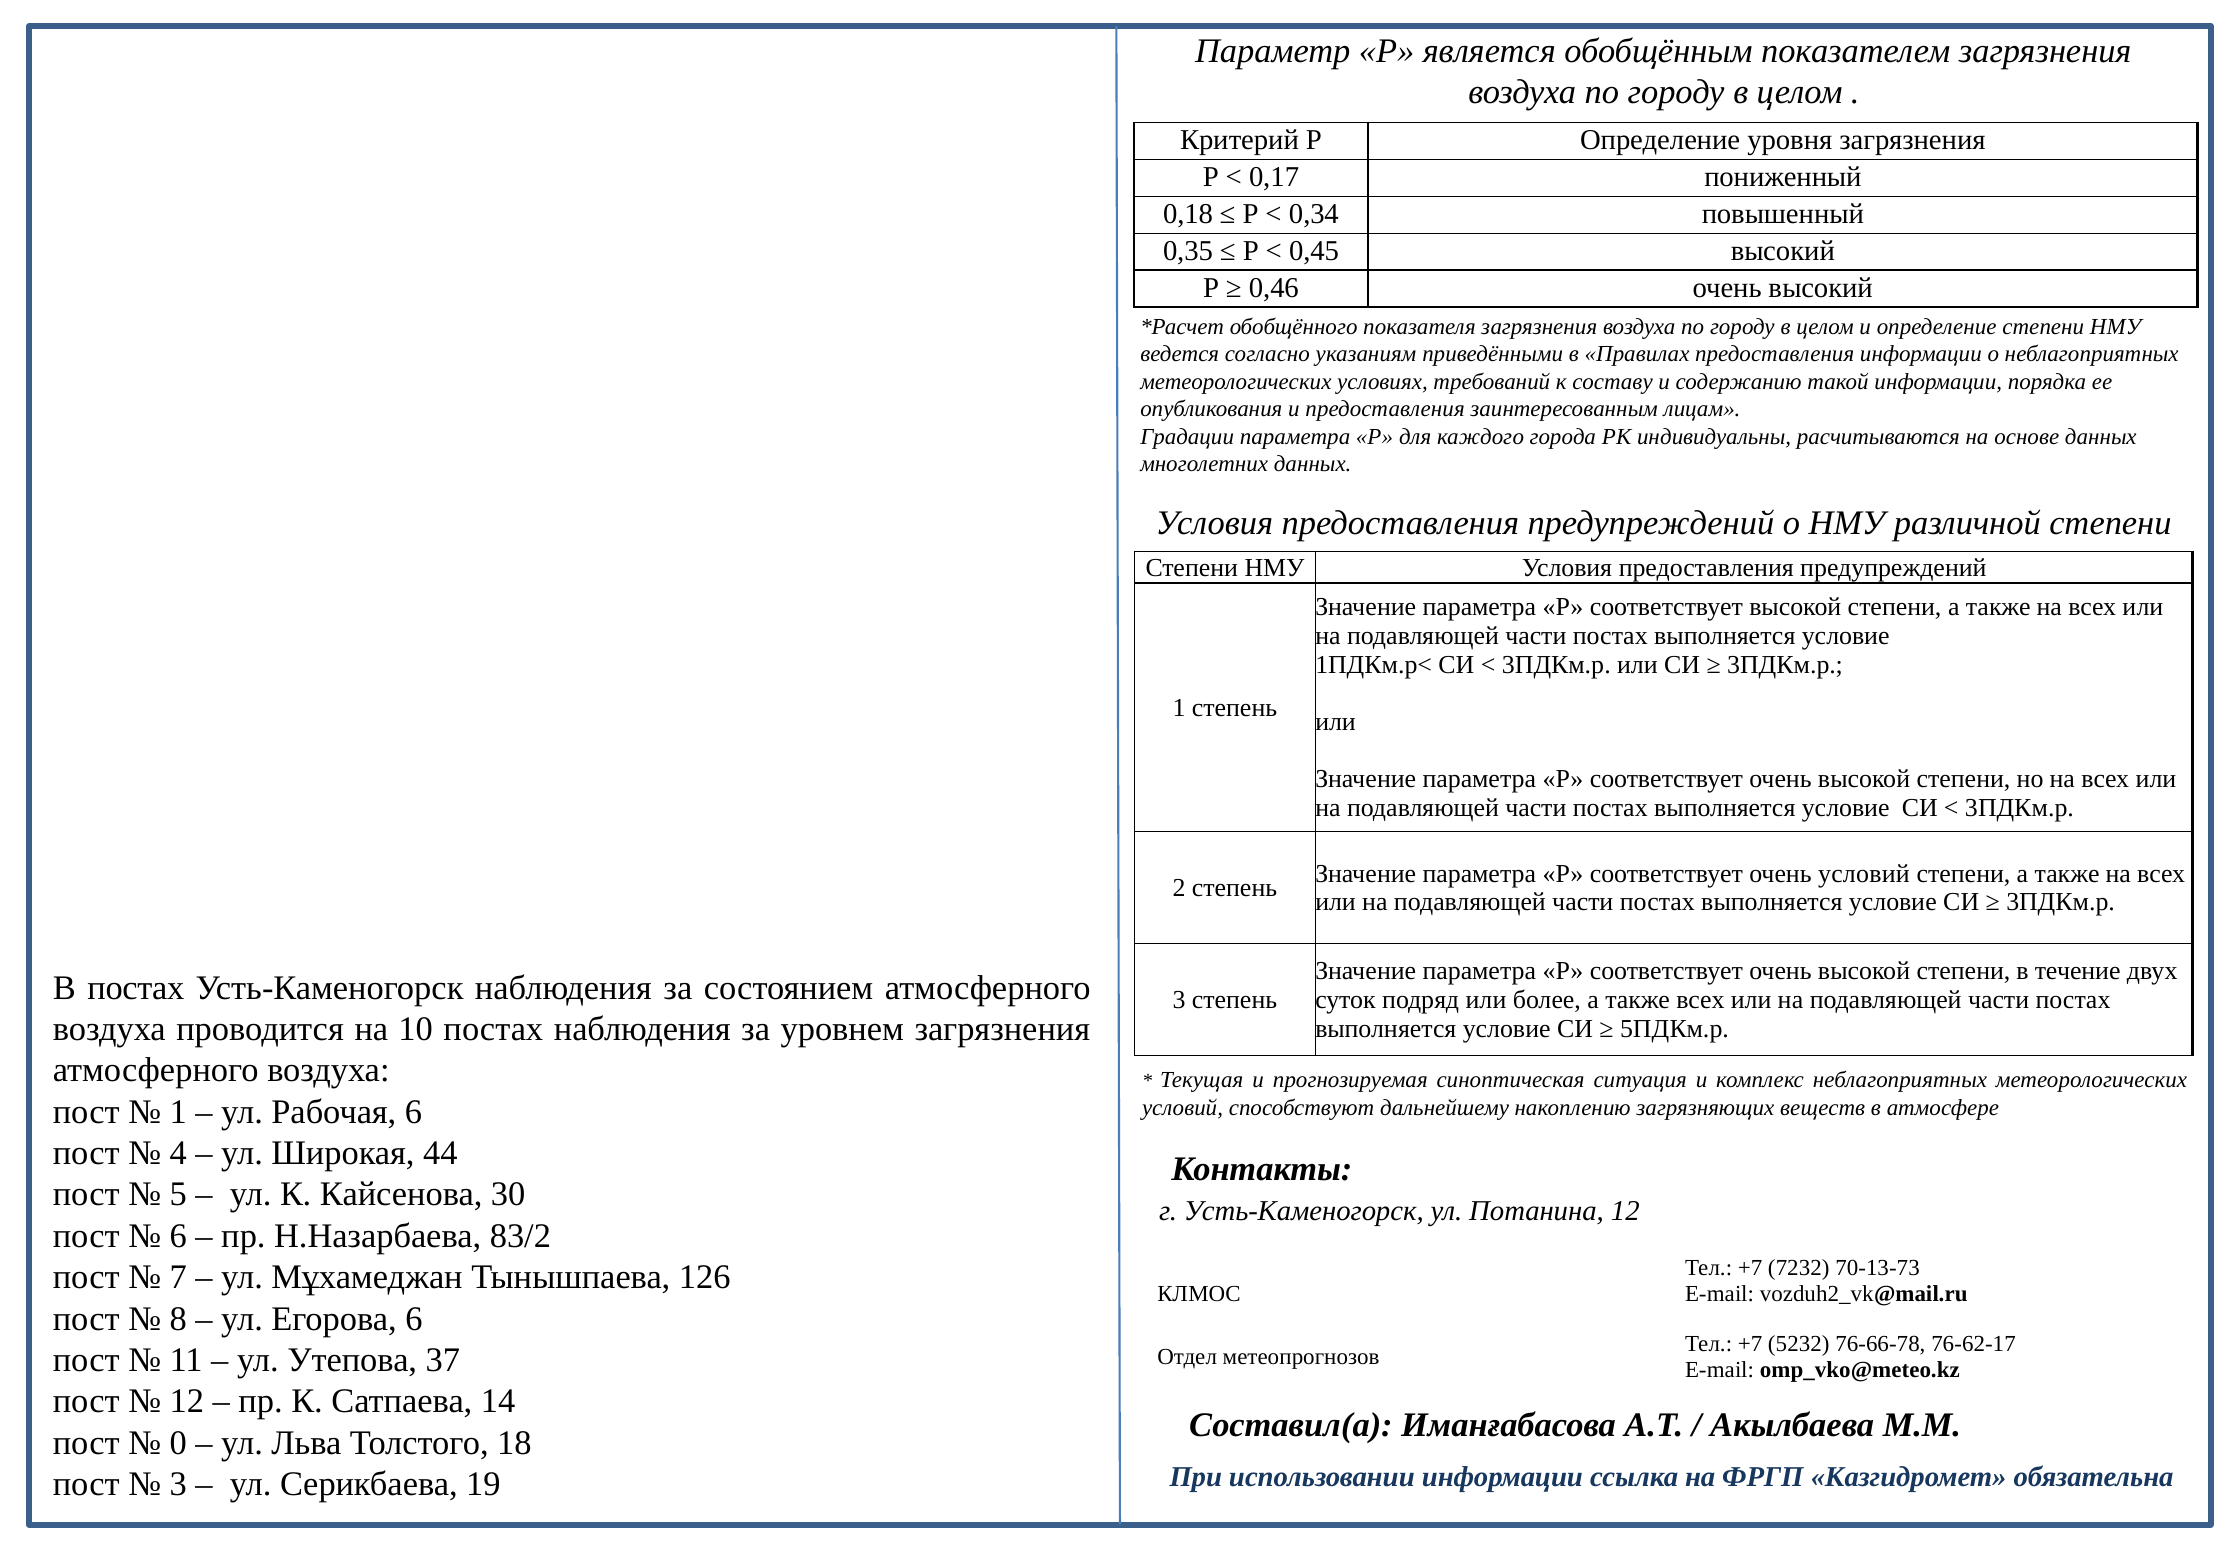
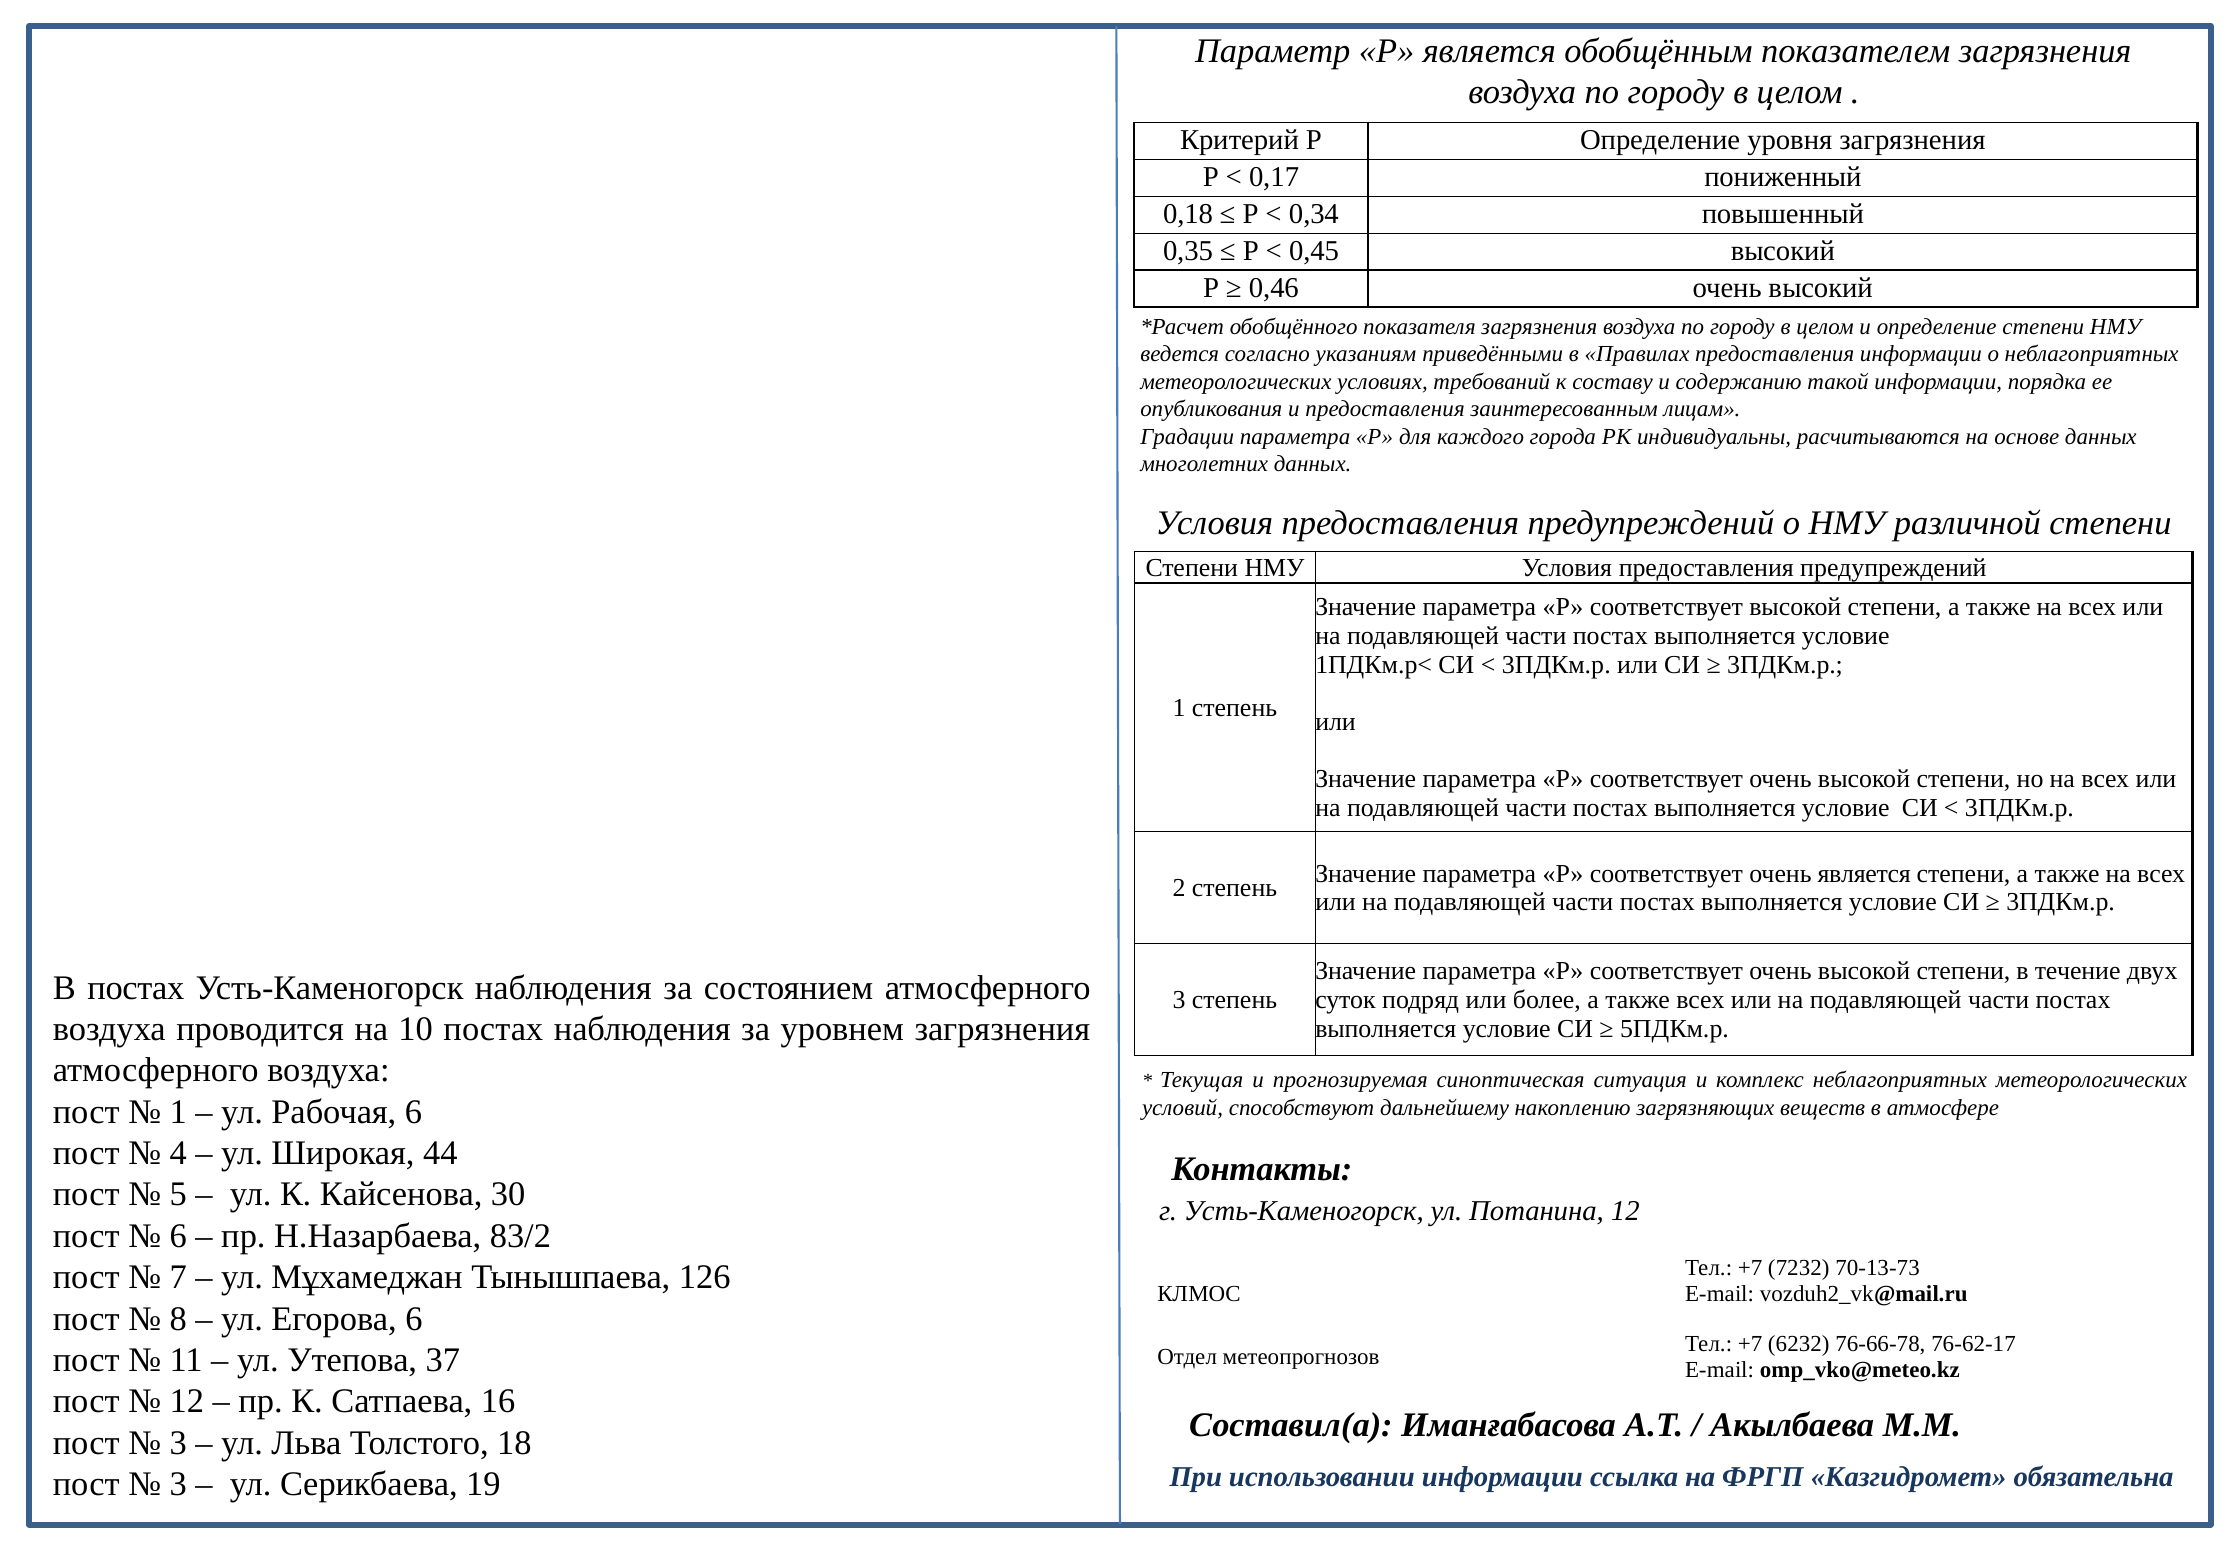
очень условий: условий -> является (1864, 874)
5232: 5232 -> 6232 (1799, 1344)
14: 14 -> 16 (498, 1401)
0: 0 -> 3 (178, 1443)
